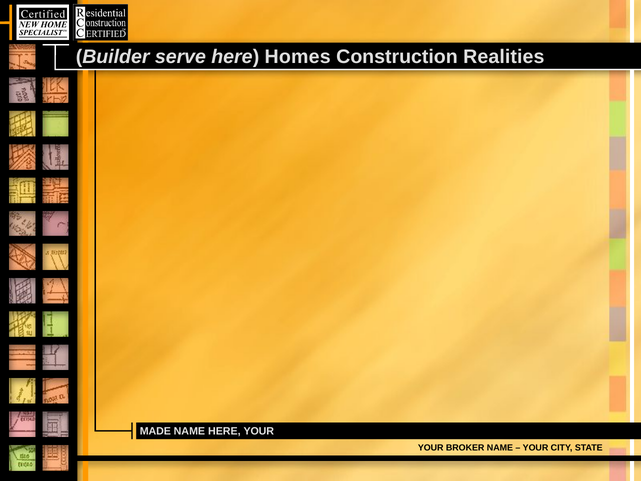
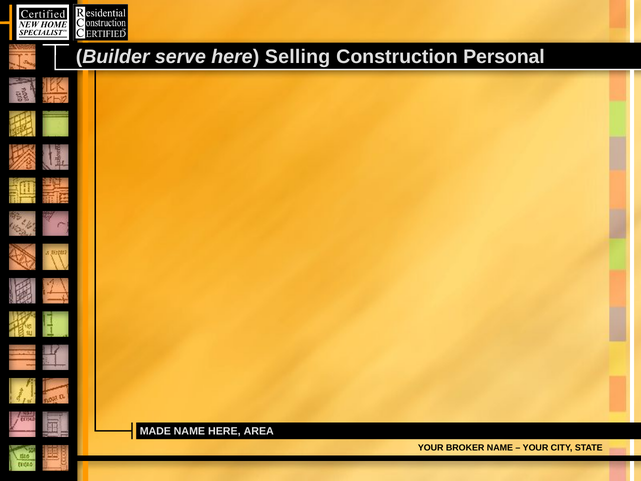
Homes: Homes -> Selling (298, 57)
Realities: Realities -> Personal (504, 57)
HERE YOUR: YOUR -> AREA (259, 431)
